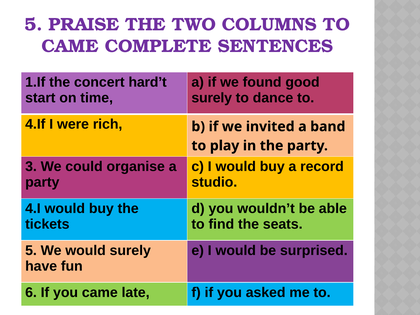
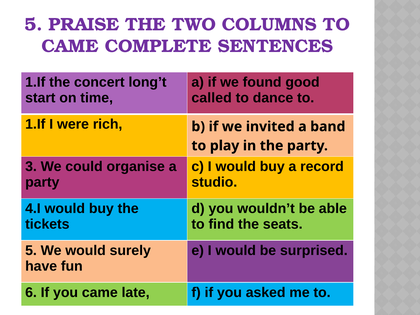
hard’t: hard’t -> long’t (148, 82)
surely: surely -> called (212, 98)
4.If: 4.If -> 1.If (35, 124)
